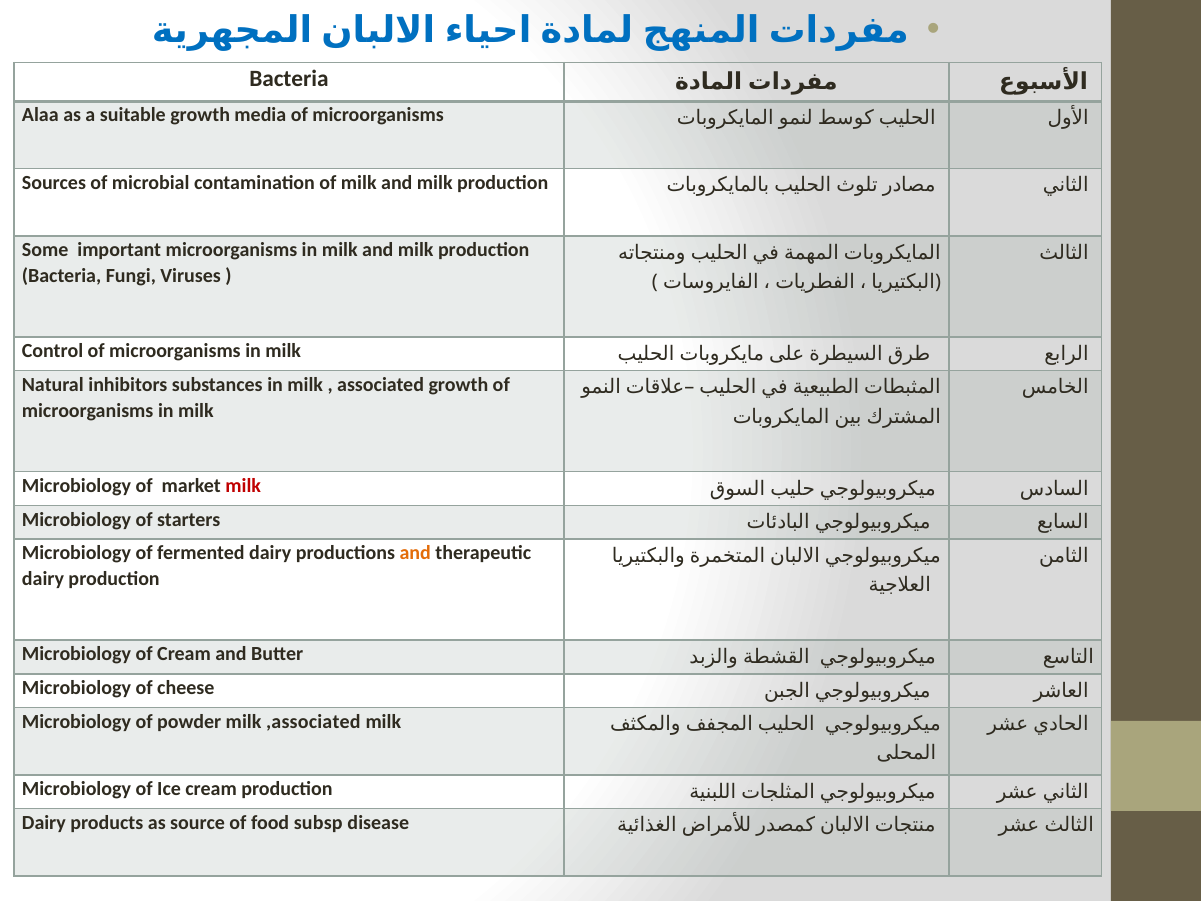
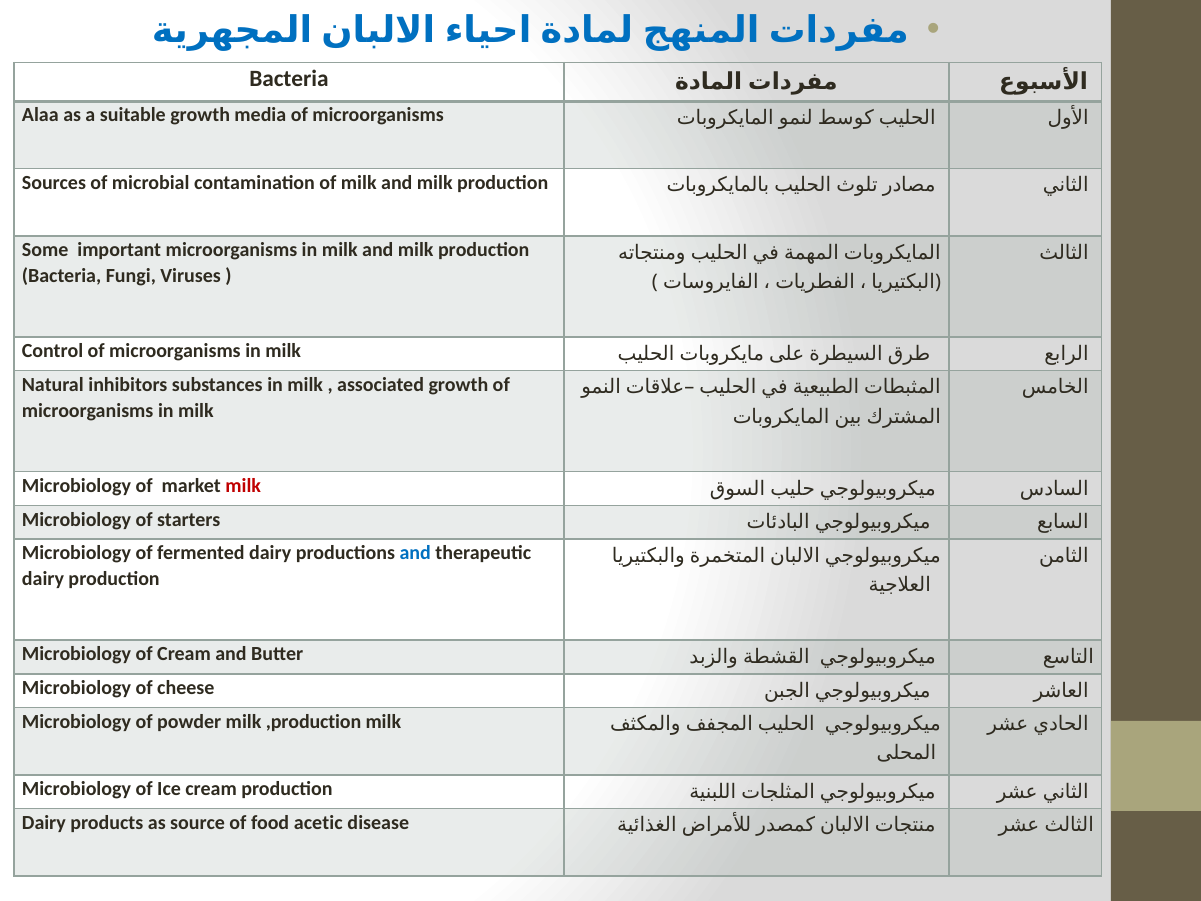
and colour: orange -> blue (415, 553)
,associated: ,associated -> ,production (314, 721)
subsp: subsp -> acetic (318, 822)
